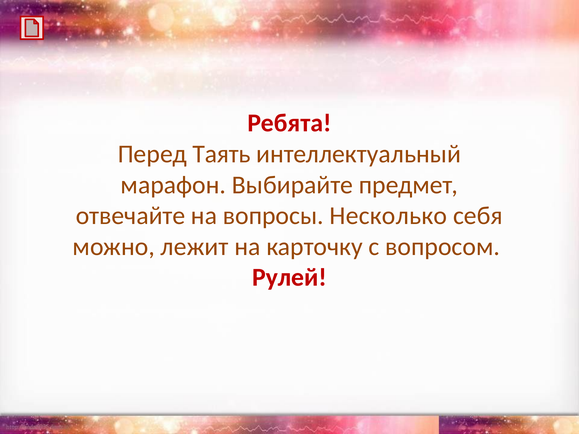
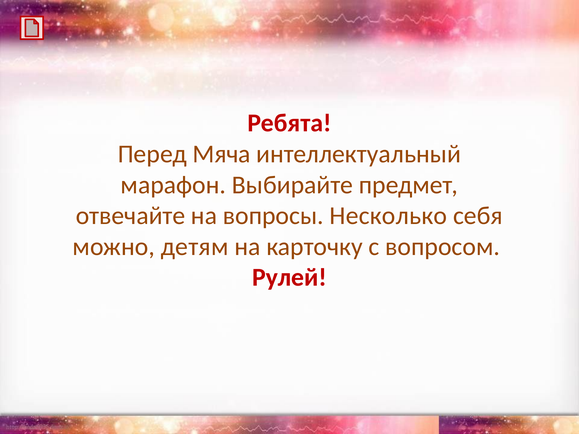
Таять: Таять -> Мяча (222, 154)
лежит: лежит -> детям (195, 247)
